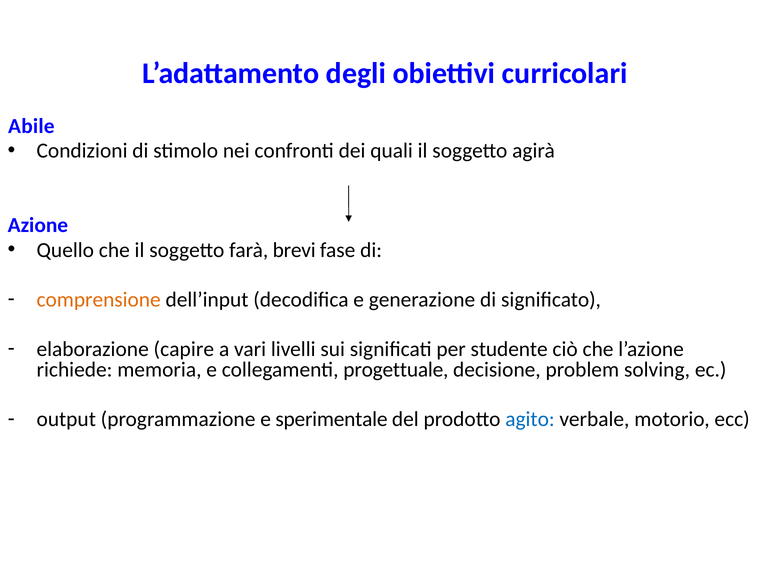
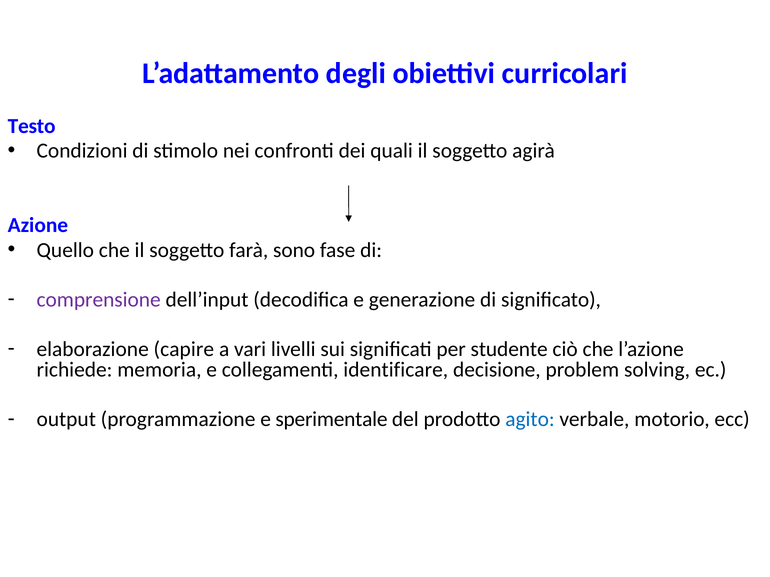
Abile: Abile -> Testo (32, 126)
brevi: brevi -> sono (294, 250)
comprensione colour: orange -> purple (99, 300)
progettuale: progettuale -> identificare (396, 370)
